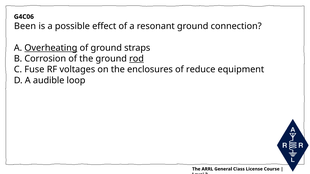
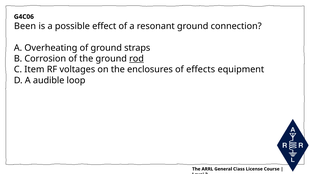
Overheating underline: present -> none (51, 48)
Fuse: Fuse -> Item (34, 70)
reduce: reduce -> effects (201, 70)
